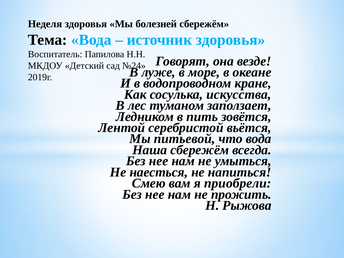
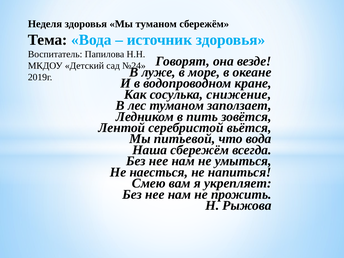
Мы болезней: болезней -> туманом (156, 24)
искусства: искусства -> снижение (239, 94)
приобрели: приобрели -> укрепляет (238, 183)
